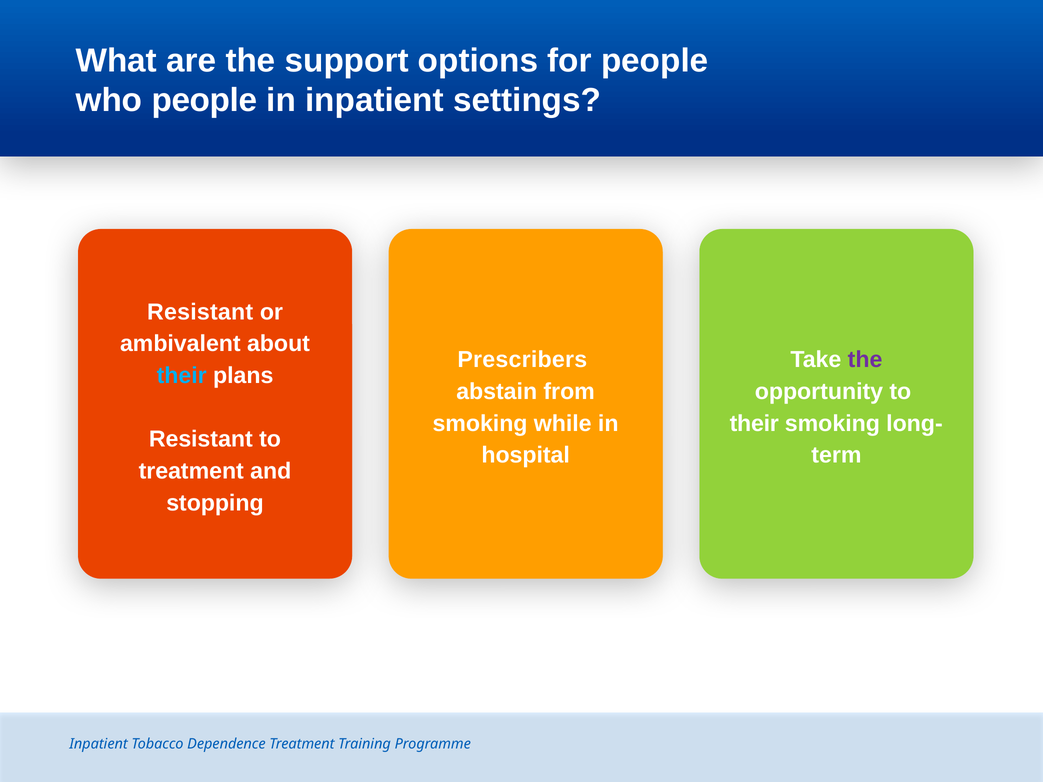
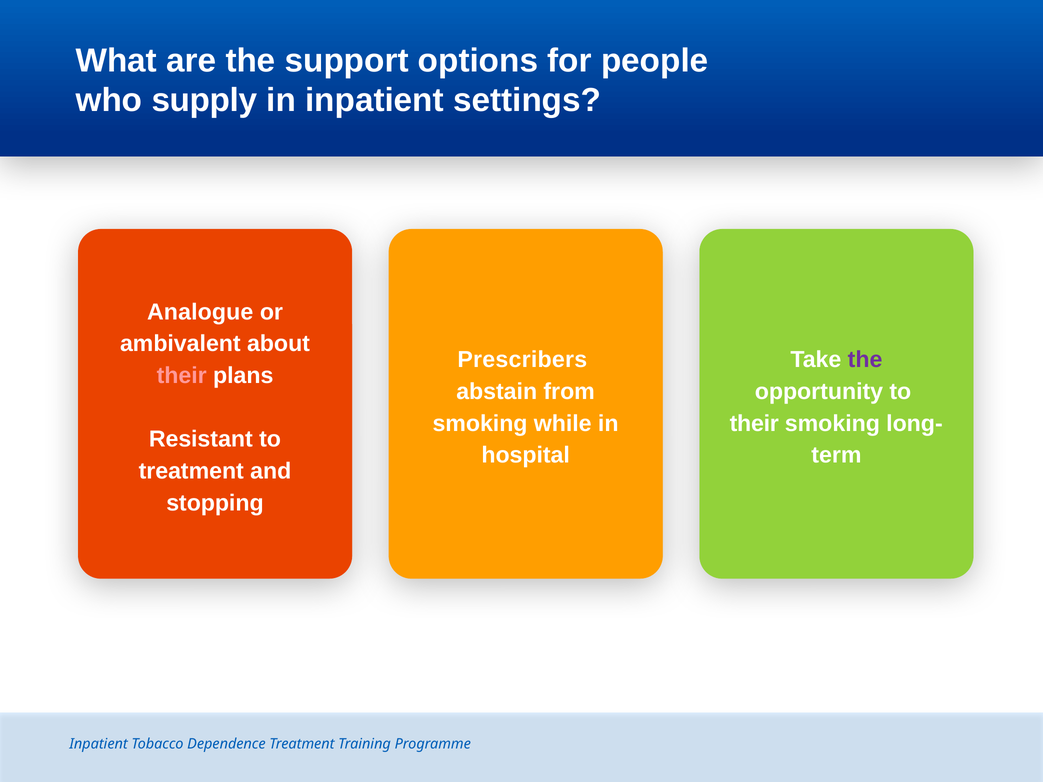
who people: people -> supply (204, 100)
Resistant: Resistant -> Analogue (200, 312)
their colour: light blue -> pink (182, 376)
